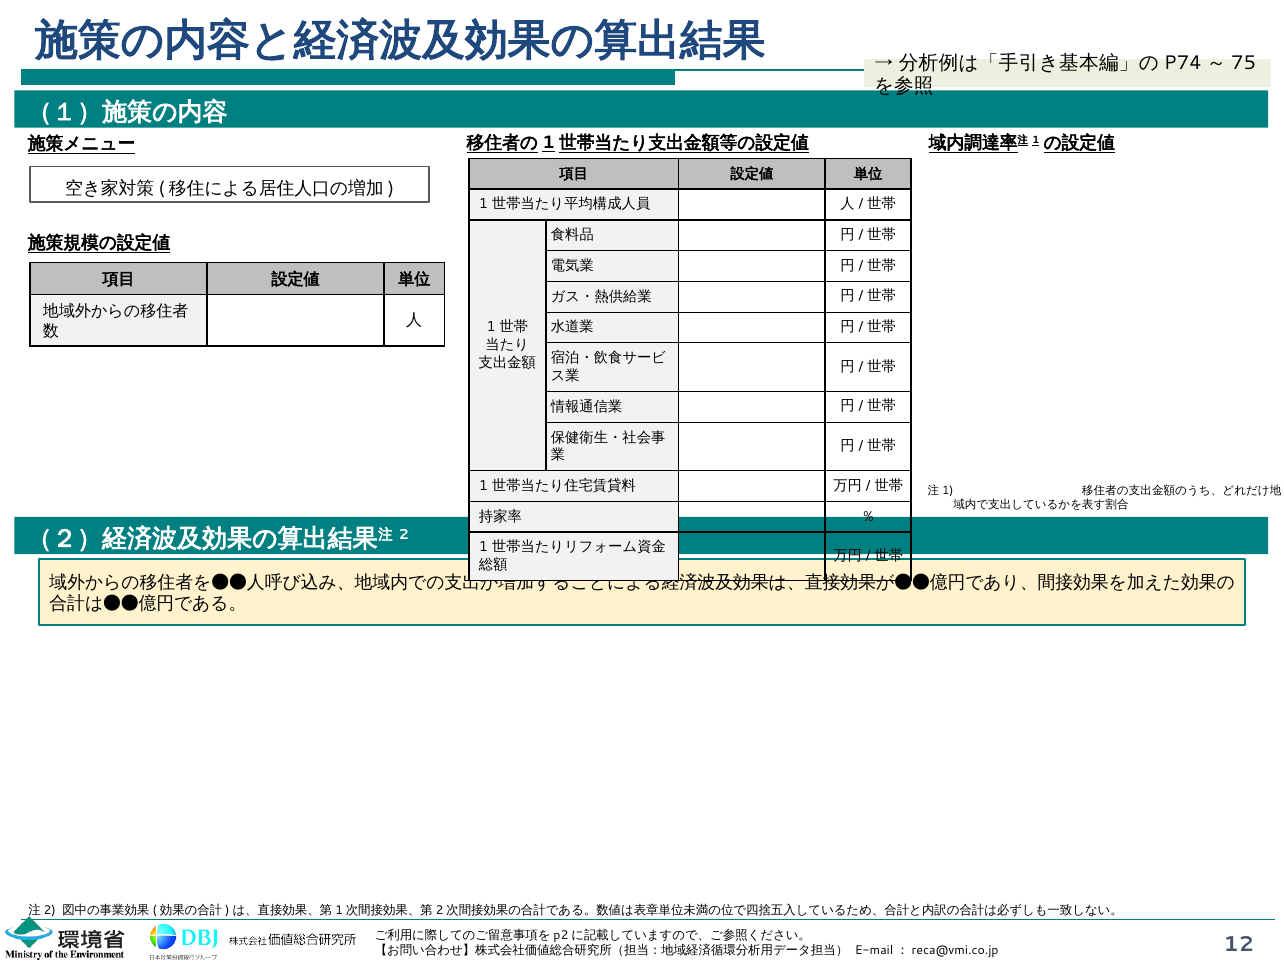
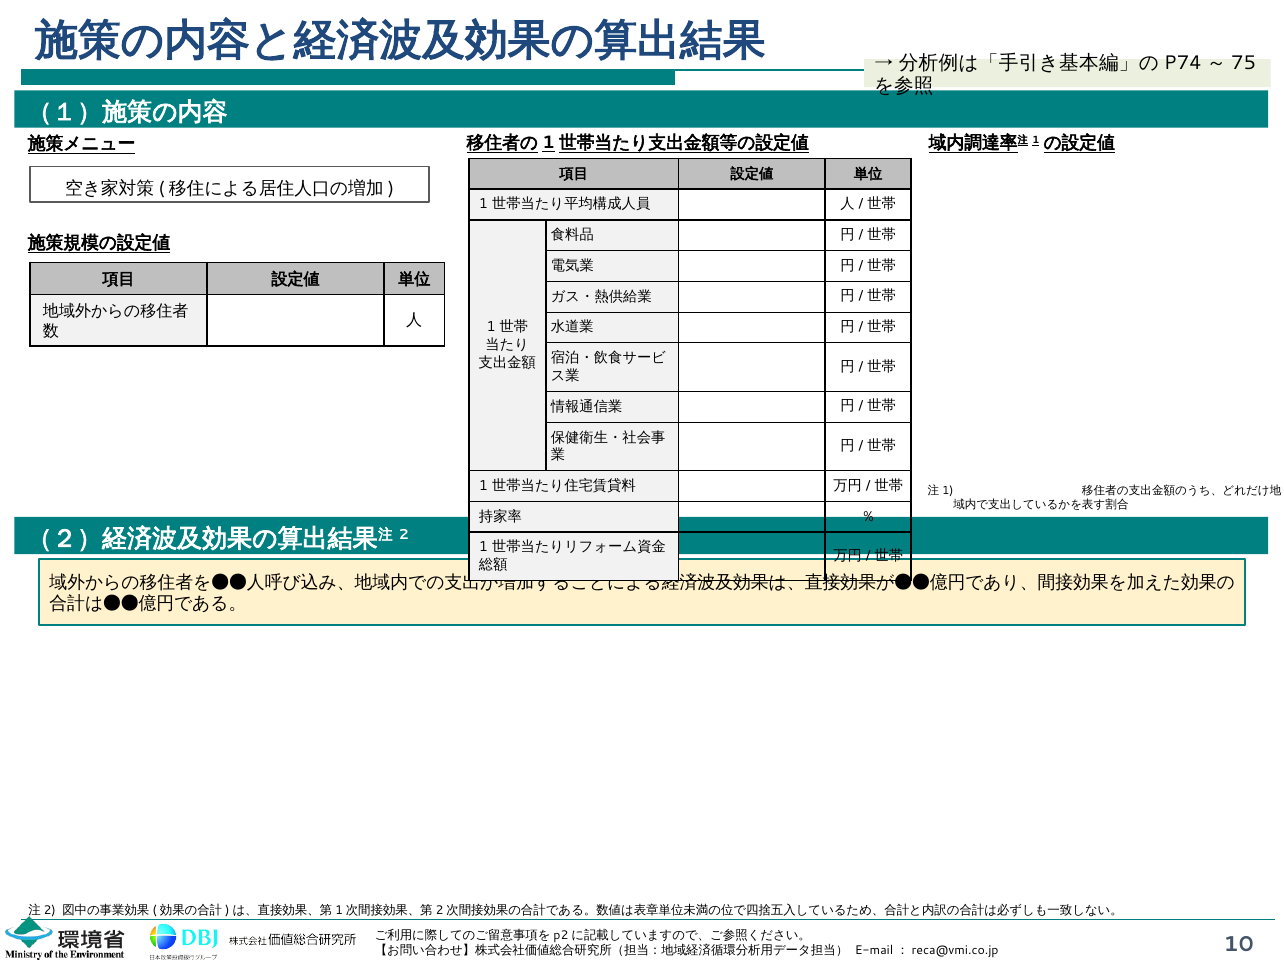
12: 12 -> 10 (1239, 945)
